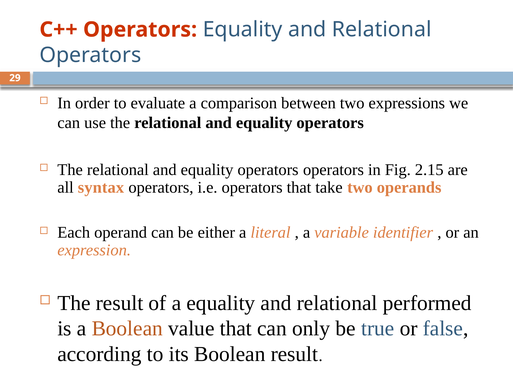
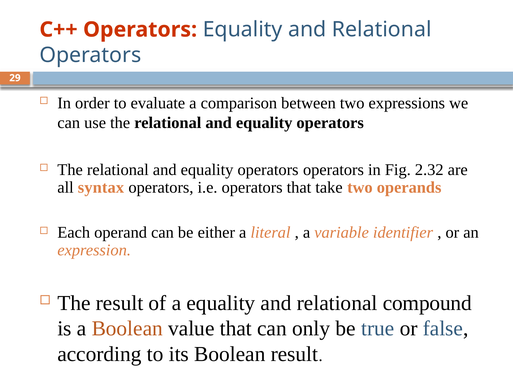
2.15: 2.15 -> 2.32 (429, 170)
performed: performed -> compound (427, 304)
